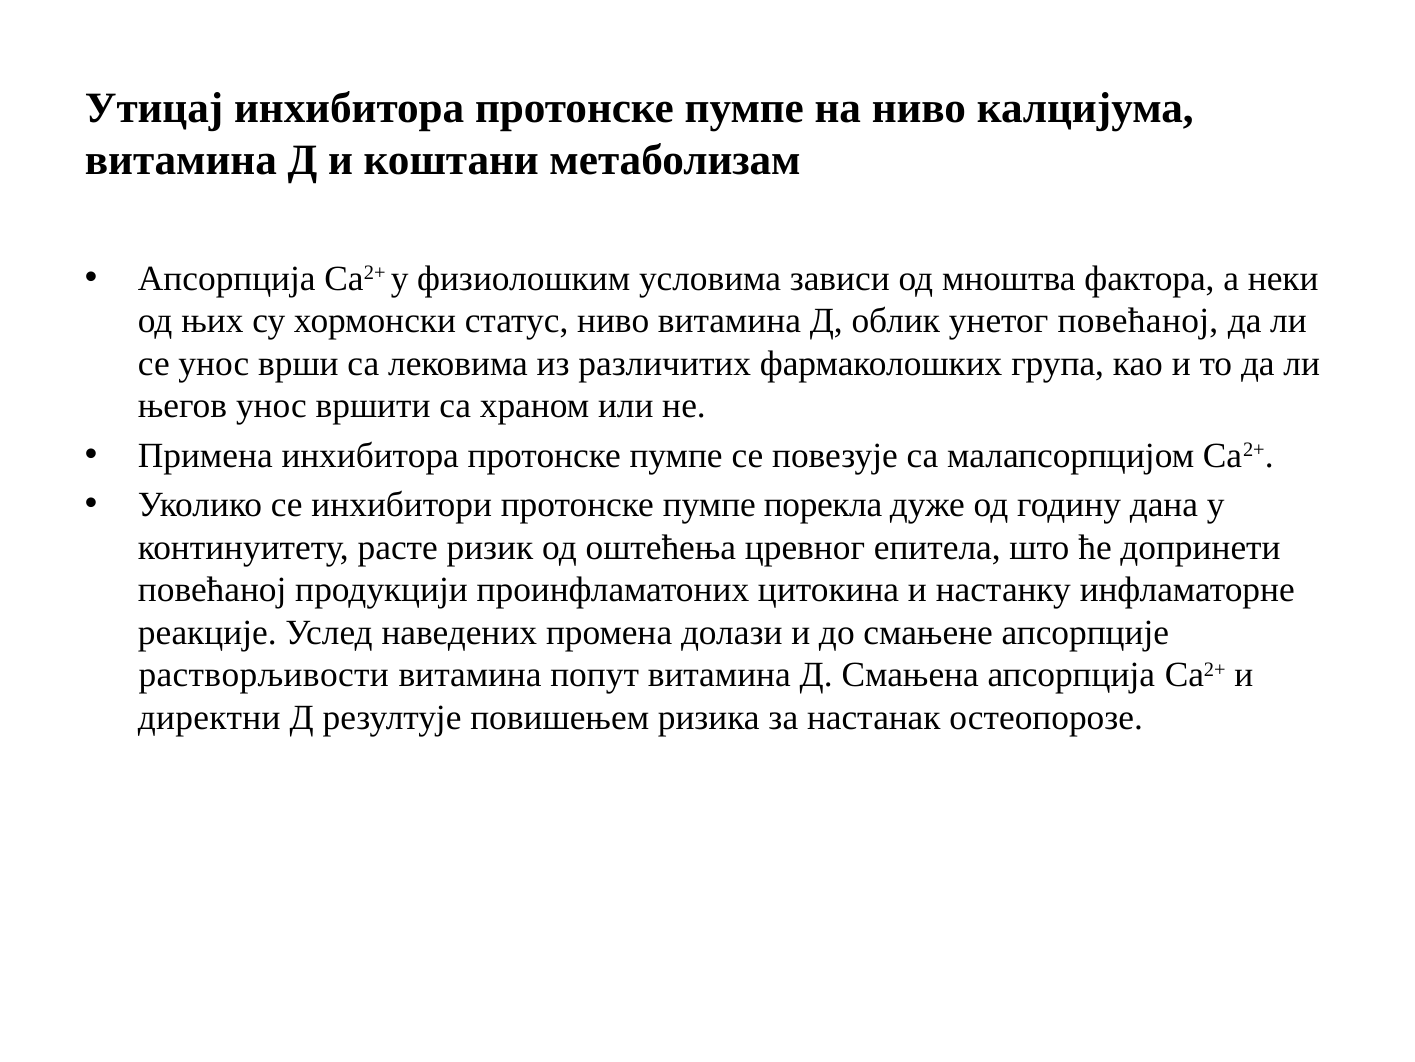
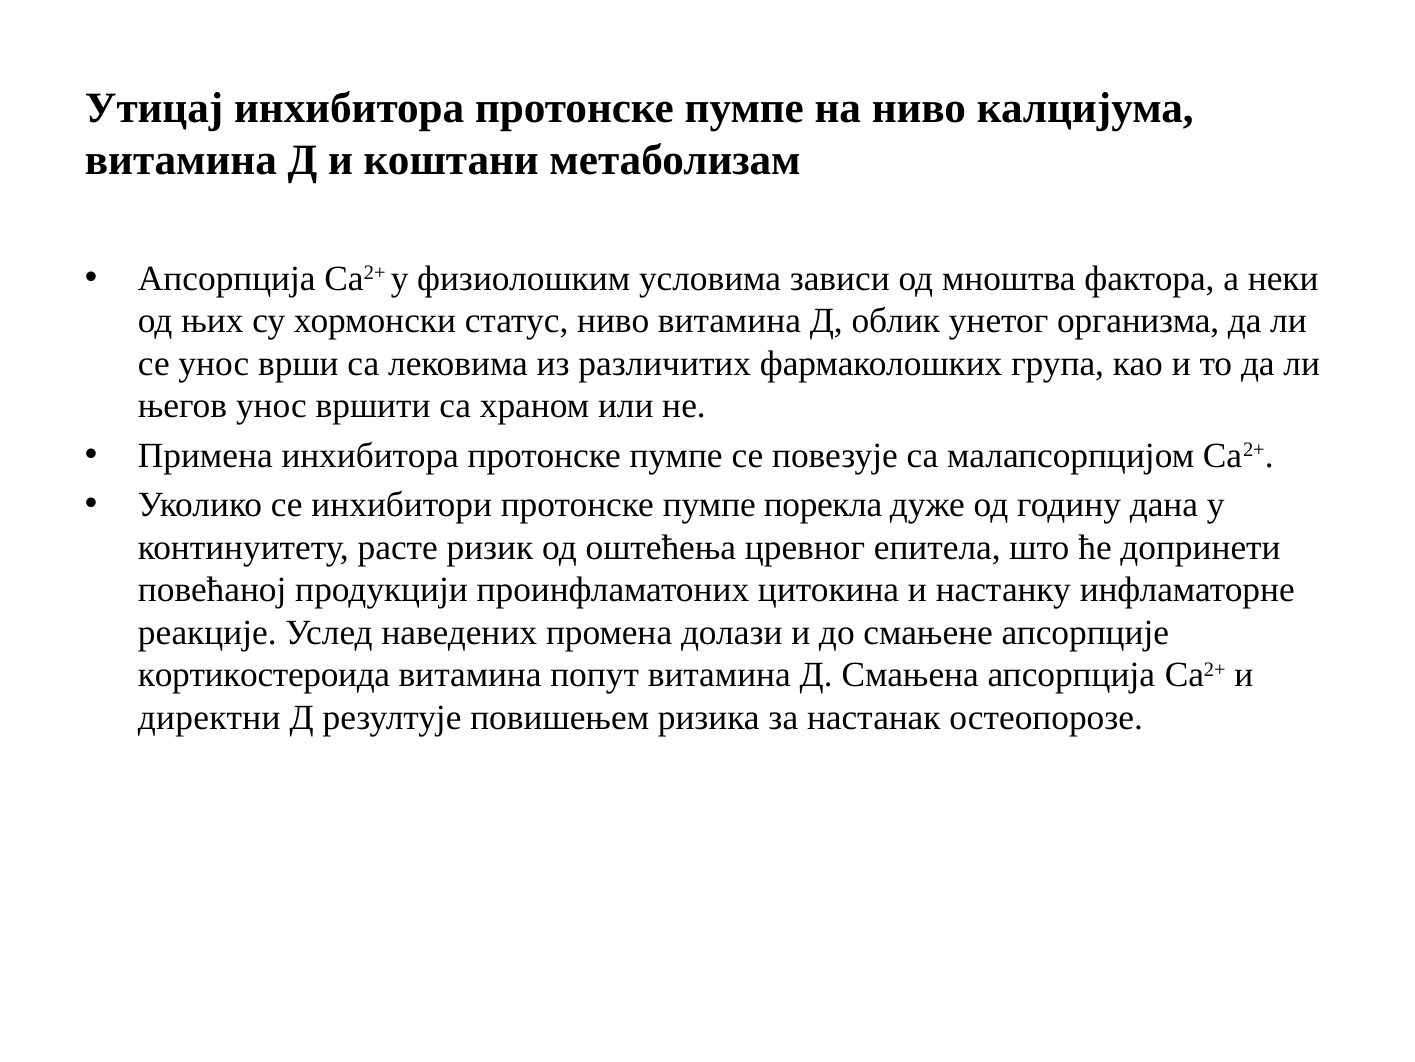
унетог повећаној: повећаној -> организма (1138, 321)
растворљивости: растворљивости -> кортикостероида (264, 675)
